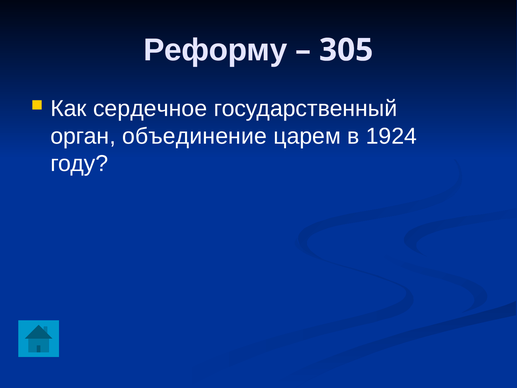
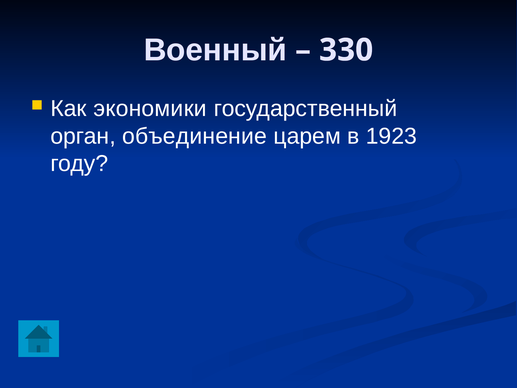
Реформу: Реформу -> Военный (215, 50)
305: 305 -> 330 (346, 50)
сердечное: сердечное -> экономики (150, 108)
1924: 1924 -> 1923 (391, 136)
